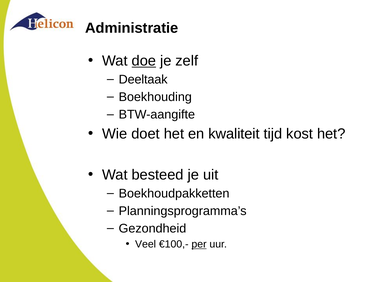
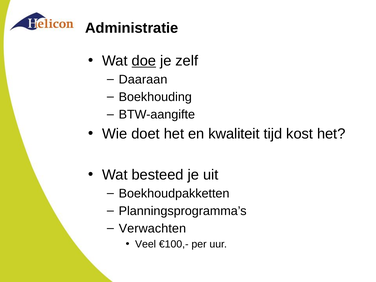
Deeltaak: Deeltaak -> Daaraan (143, 79)
Gezondheid: Gezondheid -> Verwachten (152, 229)
per underline: present -> none (199, 244)
